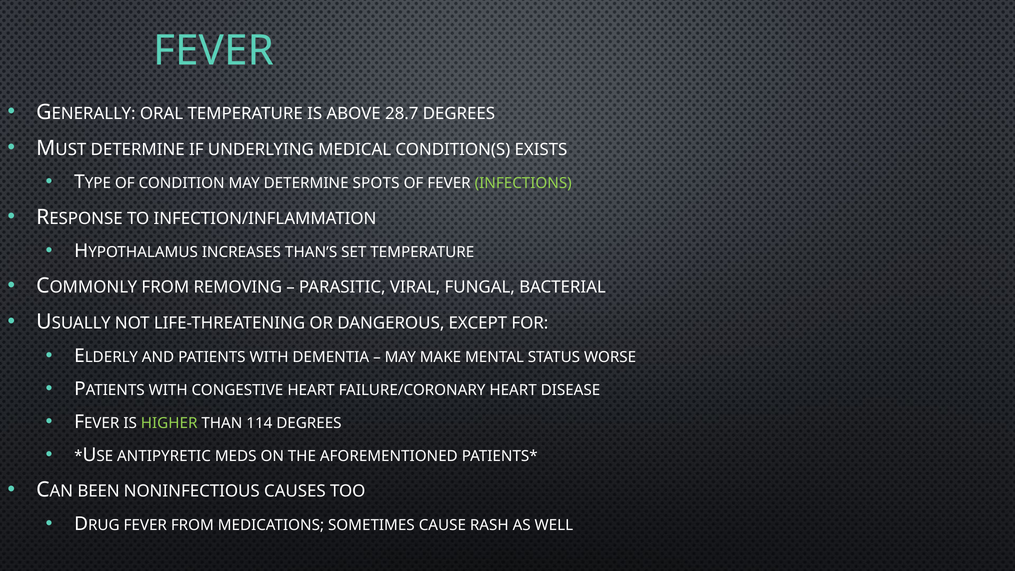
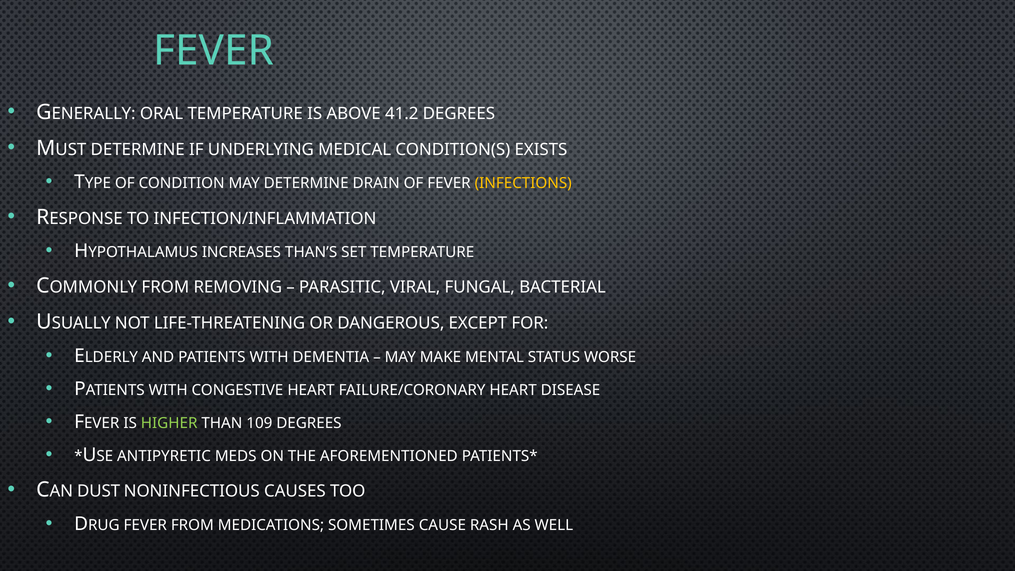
28.7: 28.7 -> 41.2 (402, 113)
SPOTS: SPOTS -> DRAIN (376, 183)
INFECTIONS colour: light green -> yellow (523, 183)
114: 114 -> 109 (259, 423)
BEEN: BEEN -> DUST (99, 491)
